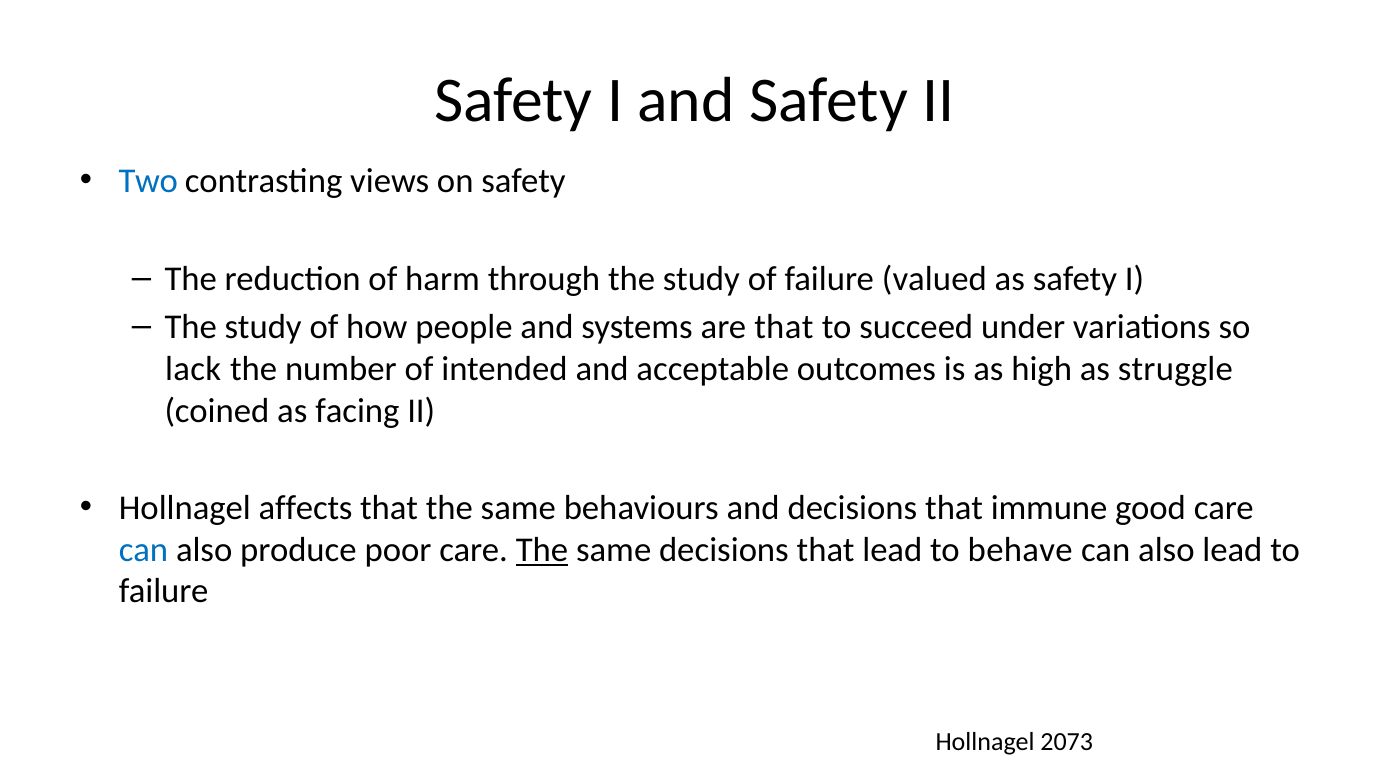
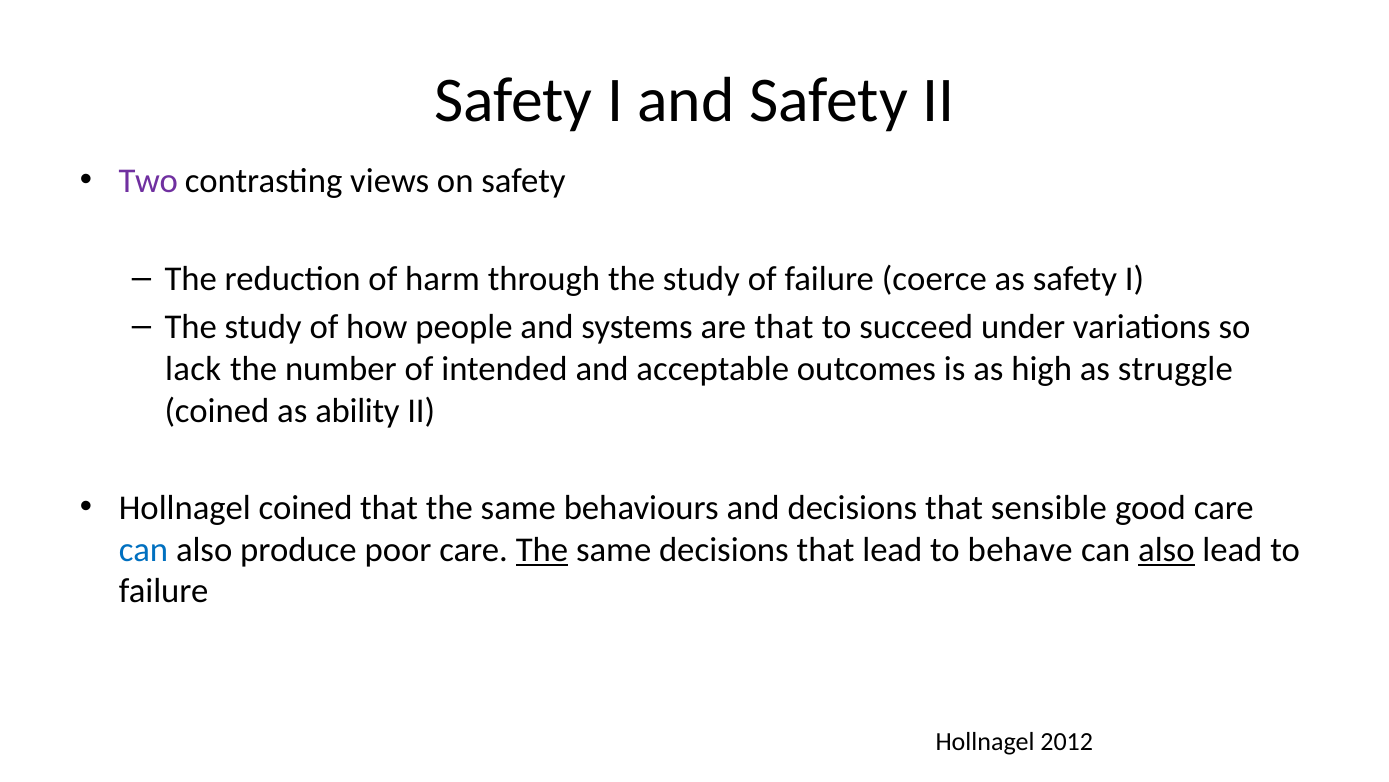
Two colour: blue -> purple (148, 181)
valued: valued -> coerce (934, 278)
facing: facing -> ability (357, 410)
Hollnagel affects: affects -> coined (306, 508)
immune: immune -> sensible (1049, 508)
also underline: none -> present (1166, 549)
2073: 2073 -> 2012 (1067, 741)
